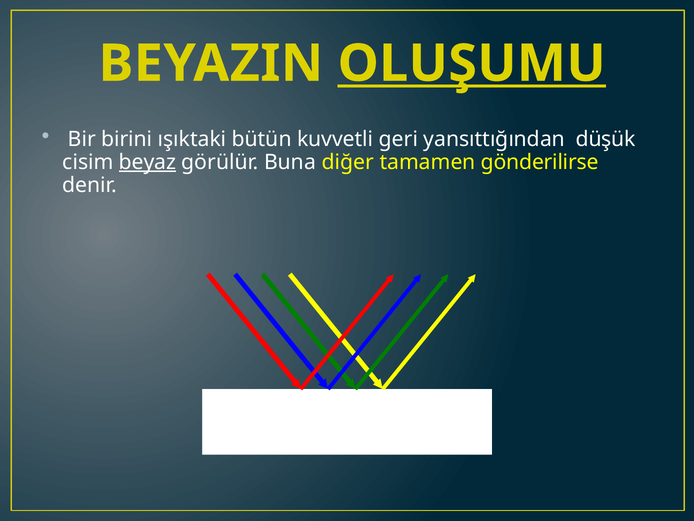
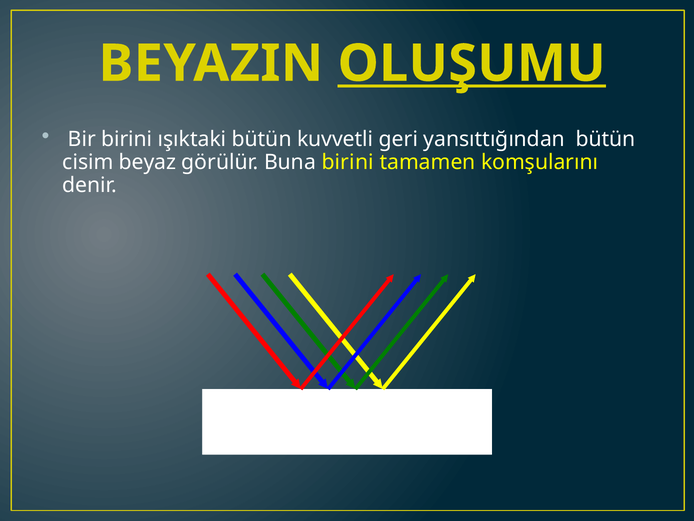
yansıttığından düşük: düşük -> bütün (606, 139)
beyaz underline: present -> none (147, 162)
Buna diğer: diğer -> birini (348, 162)
gönderilirse: gönderilirse -> komşularını (540, 162)
